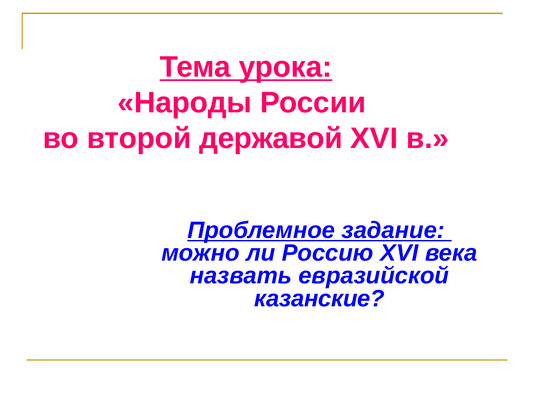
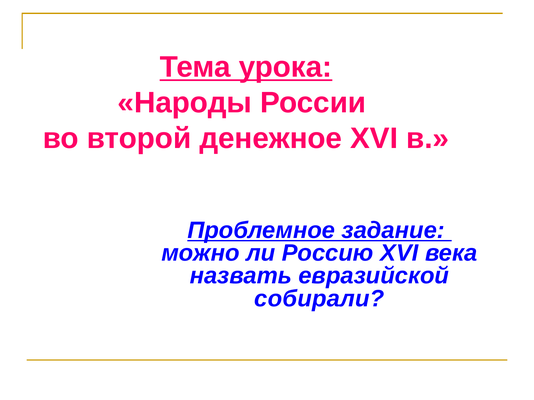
державой: державой -> денежное (271, 138)
казанские: казанские -> собирали (319, 299)
